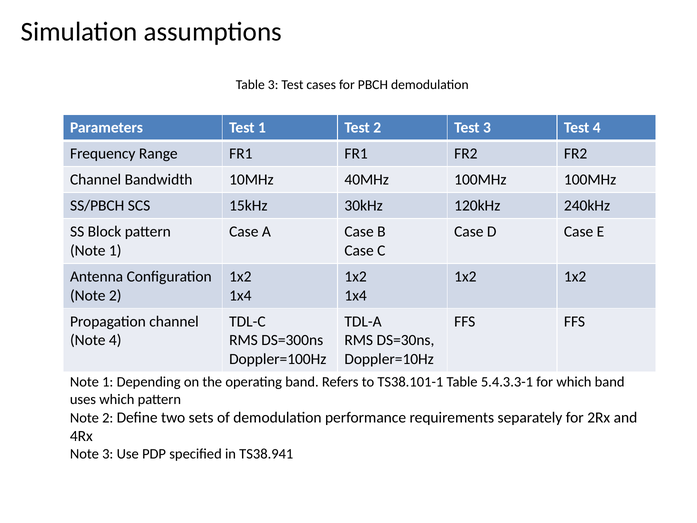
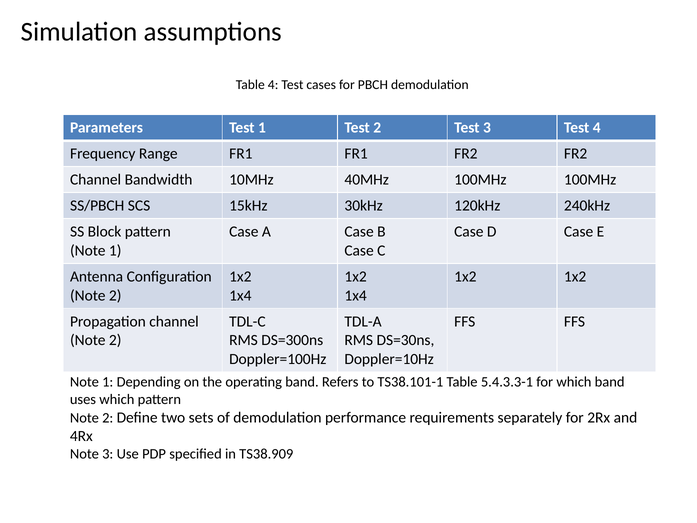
Table 3: 3 -> 4 (273, 84)
4: 4 -> 2 (115, 340)
TS38.941: TS38.941 -> TS38.909 (266, 454)
